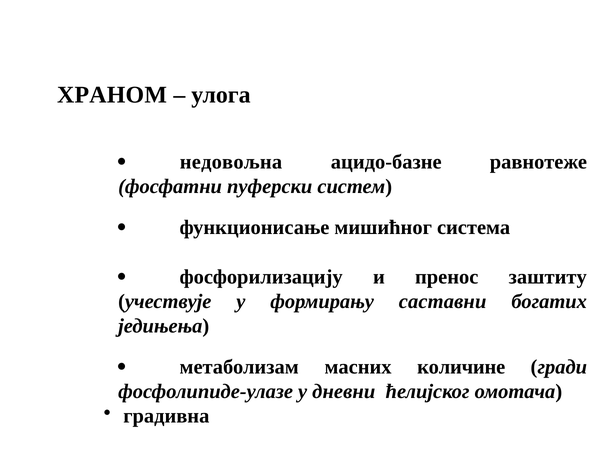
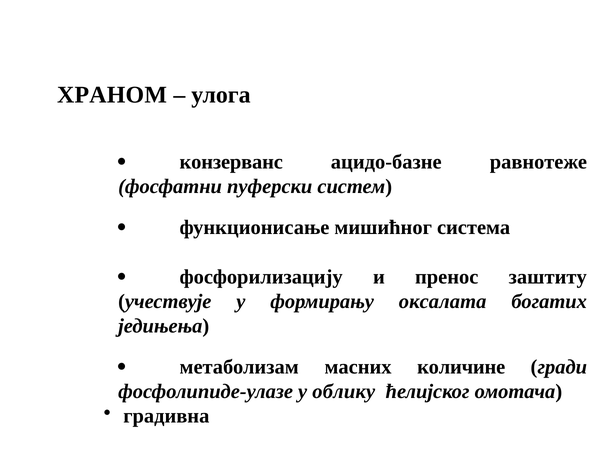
недовољна: недовољна -> конзерванс (231, 162)
саставни: саставни -> оксалата (443, 301)
дневни: дневни -> облику (344, 391)
